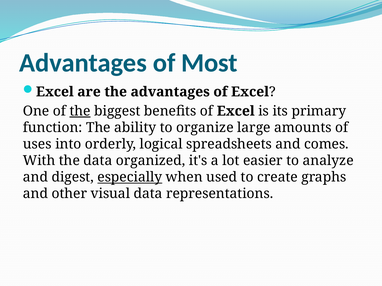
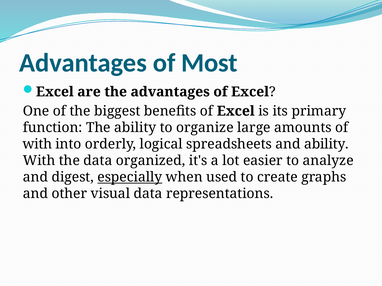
the underline: present -> none (80, 111)
uses: uses -> with (37, 144)
and comes: comes -> ability (326, 144)
